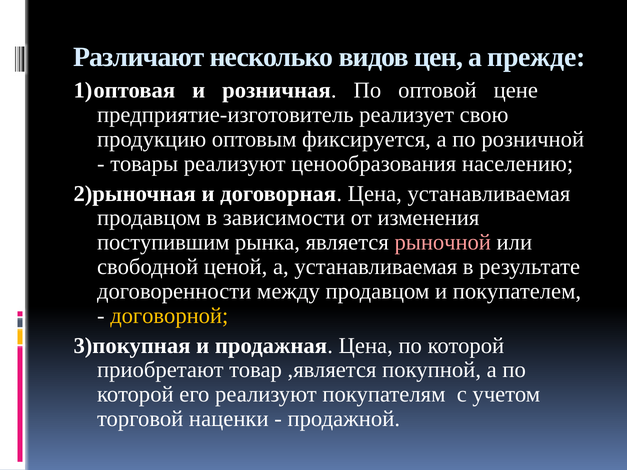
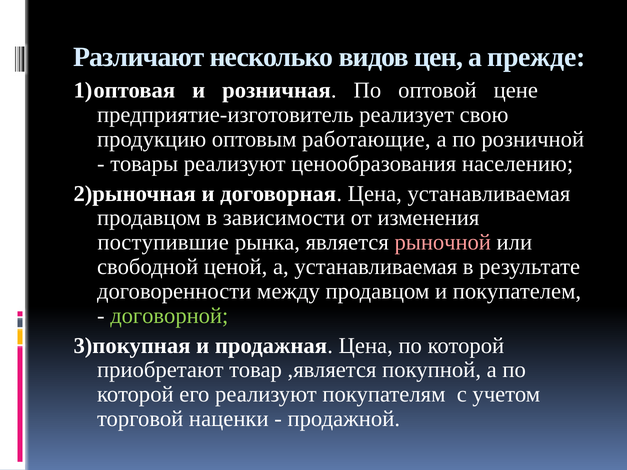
фиксируется: фиксируется -> работающие (366, 139)
поступившим: поступившим -> поступившие (163, 243)
договорной colour: yellow -> light green (169, 316)
